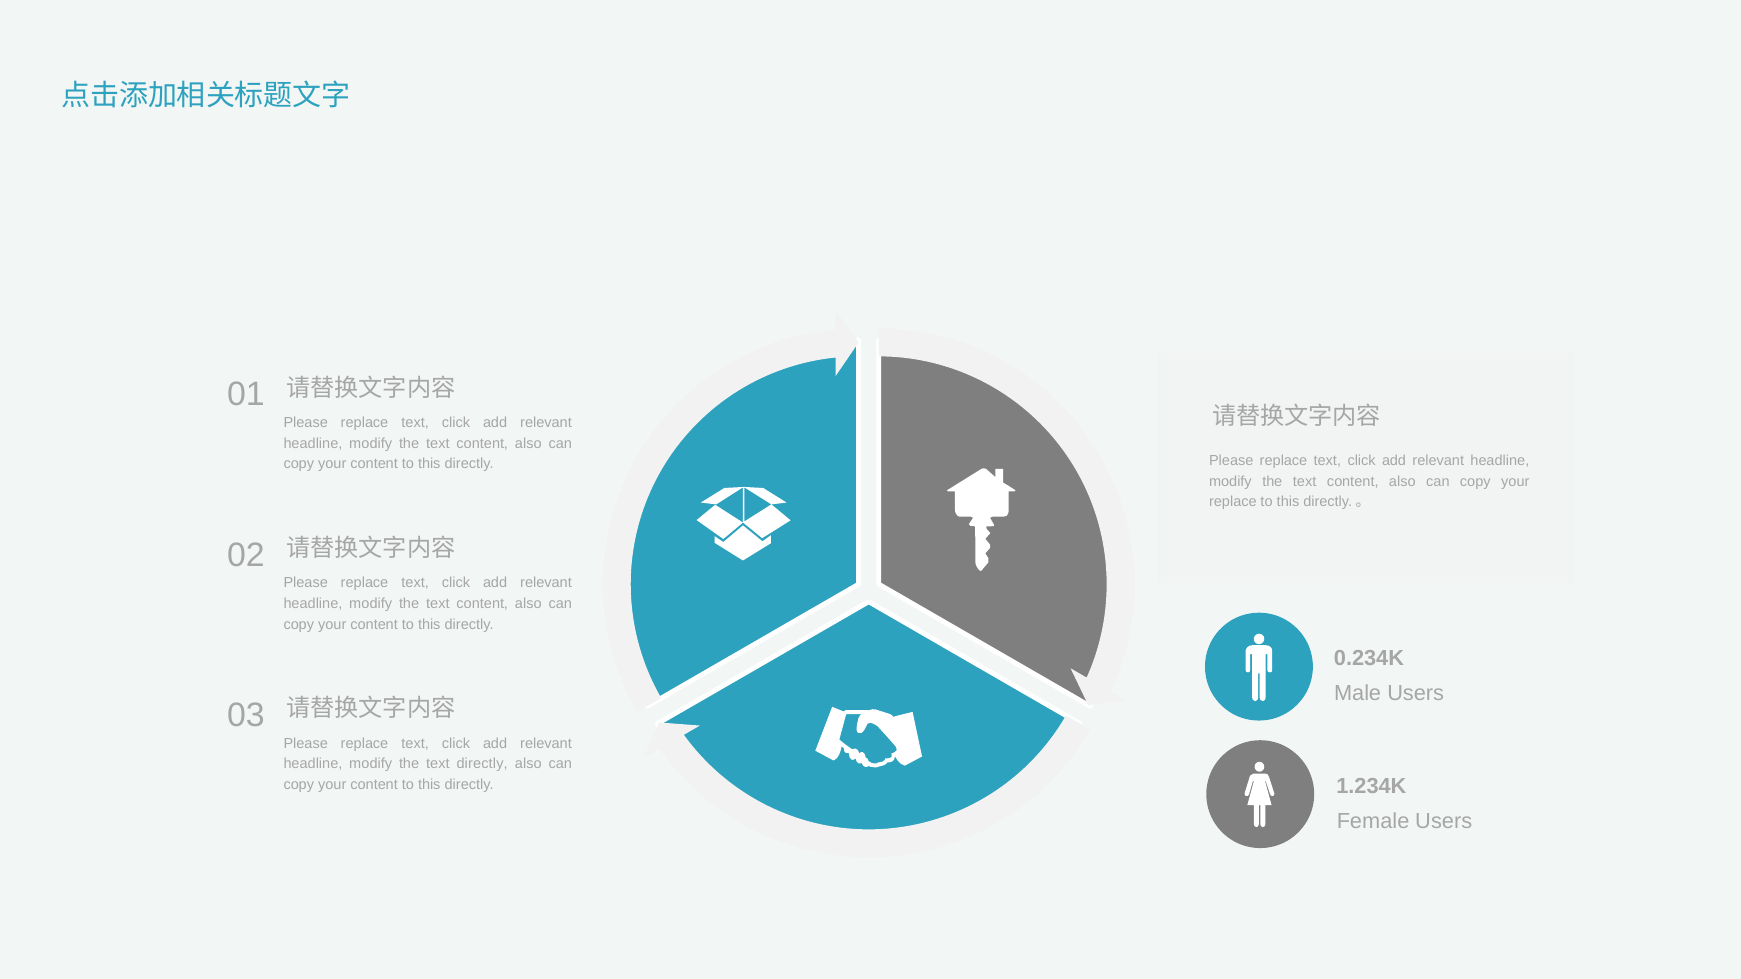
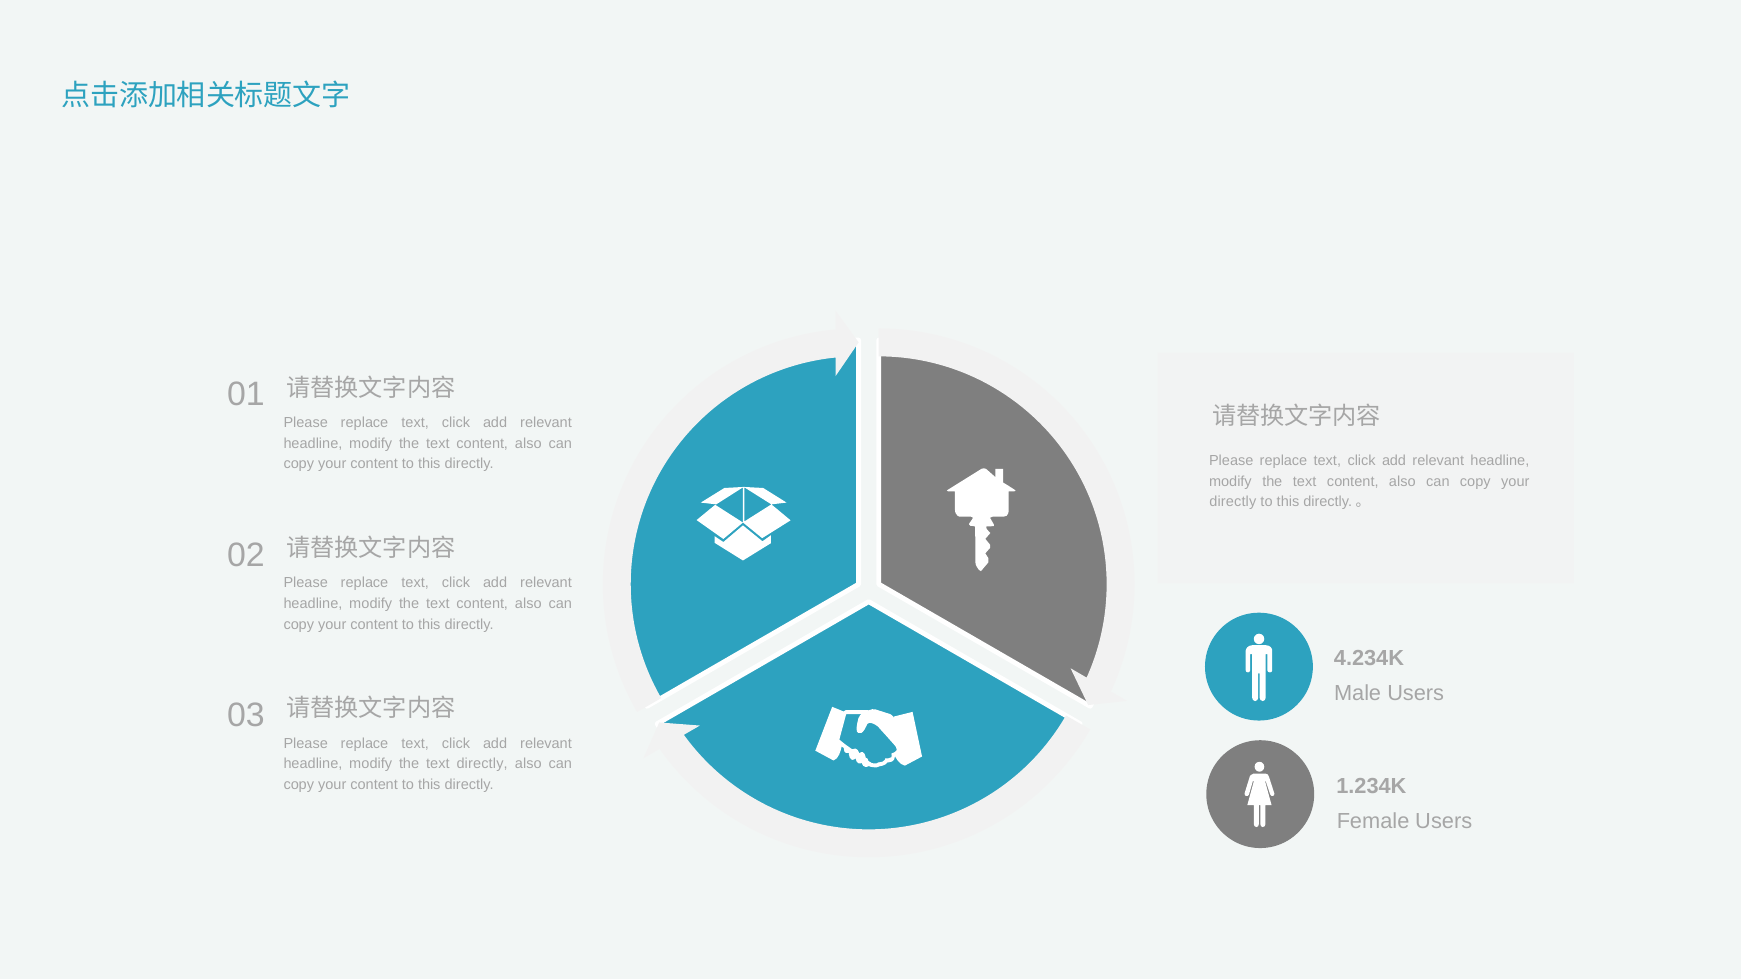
replace: replace -> directly (1233, 502)
0.234K: 0.234K -> 4.234K (1369, 659)
